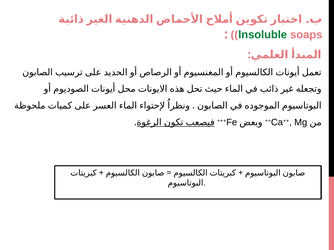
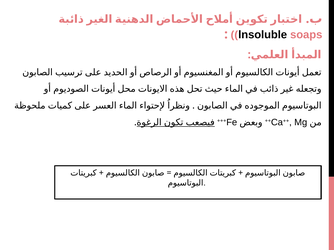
lnsoluble colour: green -> black (263, 35)
